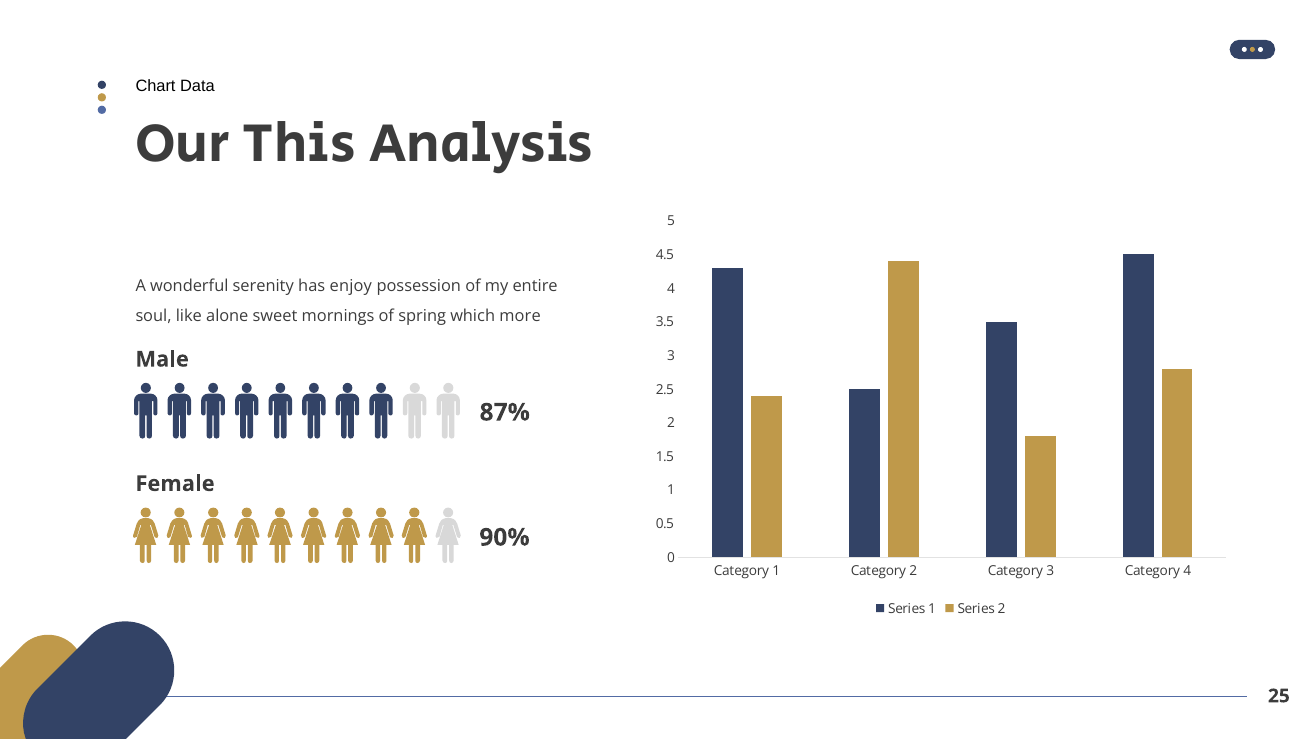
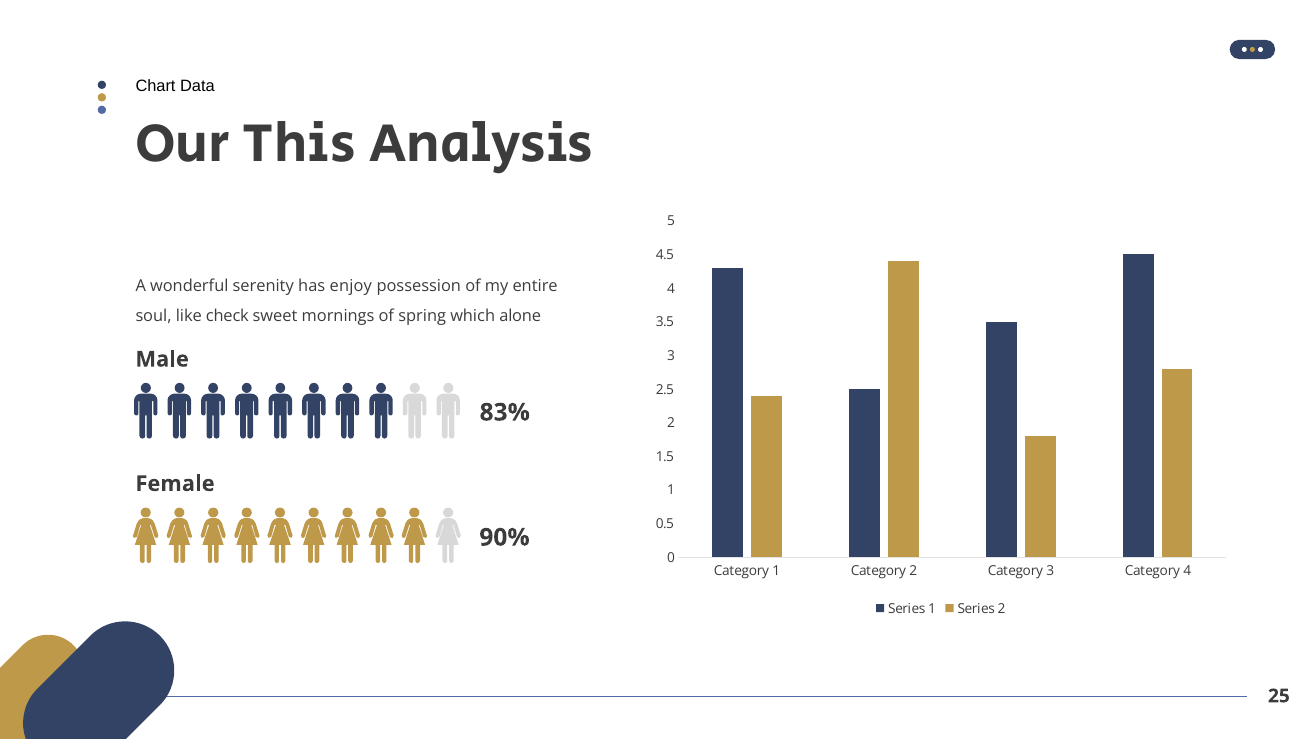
alone: alone -> check (227, 316)
more: more -> alone (520, 316)
87%: 87% -> 83% (505, 413)
